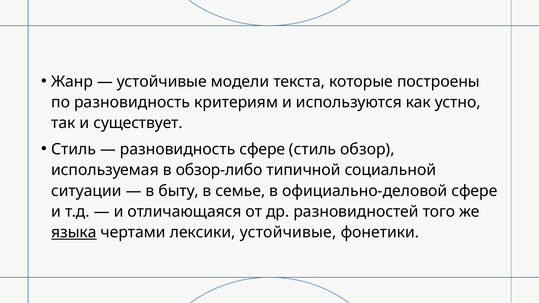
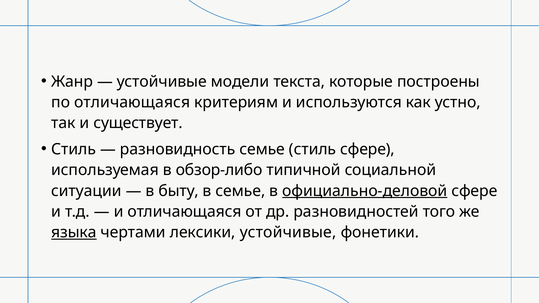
по разновидность: разновидность -> отличающаяся (132, 102)
разновидность сфере: сфере -> семье (262, 149)
стиль обзор: обзор -> сфере (368, 149)
официально-деловой underline: none -> present (365, 191)
